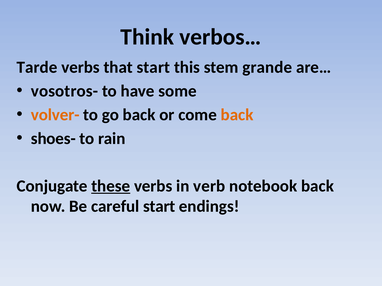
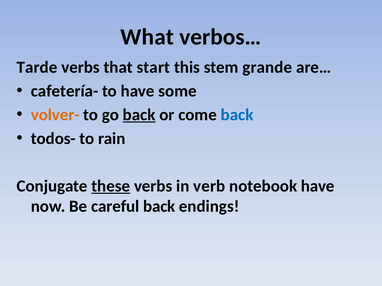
Think: Think -> What (147, 37)
vosotros-: vosotros- -> cafetería- (65, 91)
back underline: none -> present (139, 115)
back colour: orange -> blue (237, 115)
shoes-: shoes- -> todos- (53, 139)
notebook back: back -> have (318, 186)
careful start: start -> back (159, 207)
